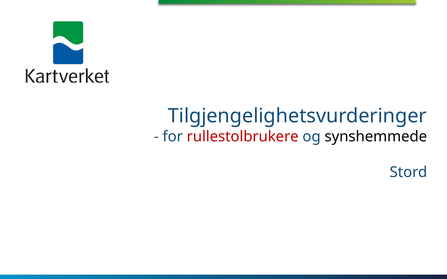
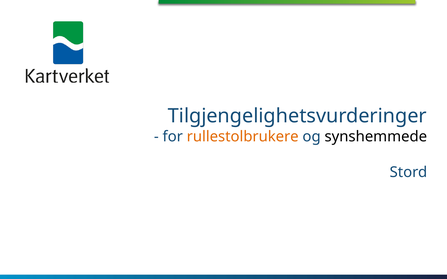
rullestolbrukere colour: red -> orange (243, 137)
